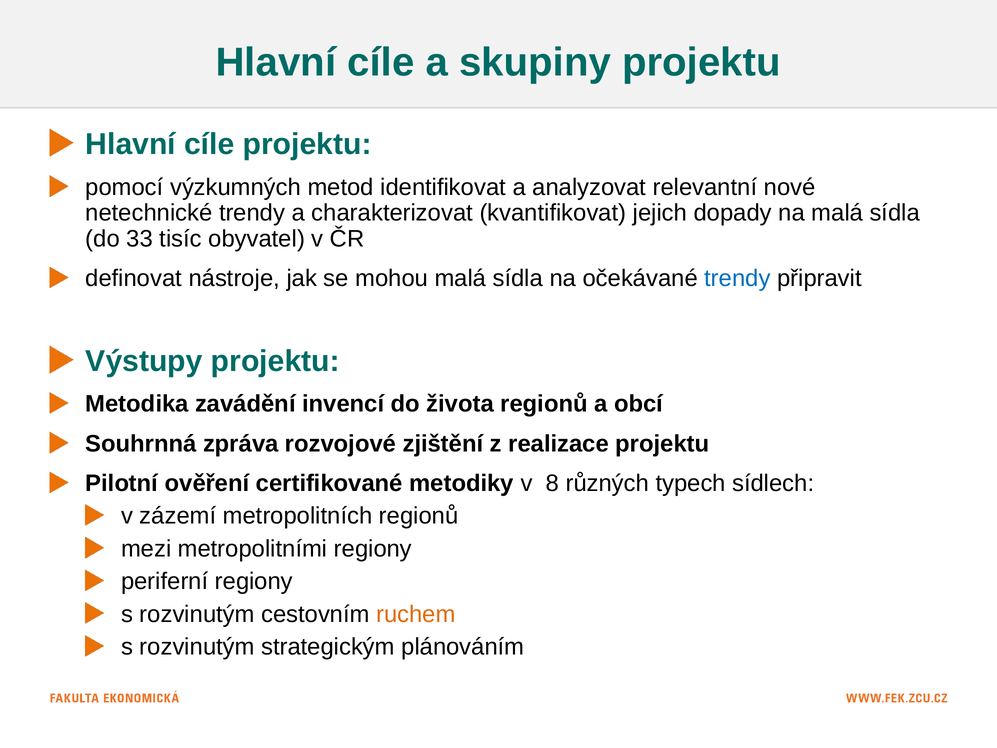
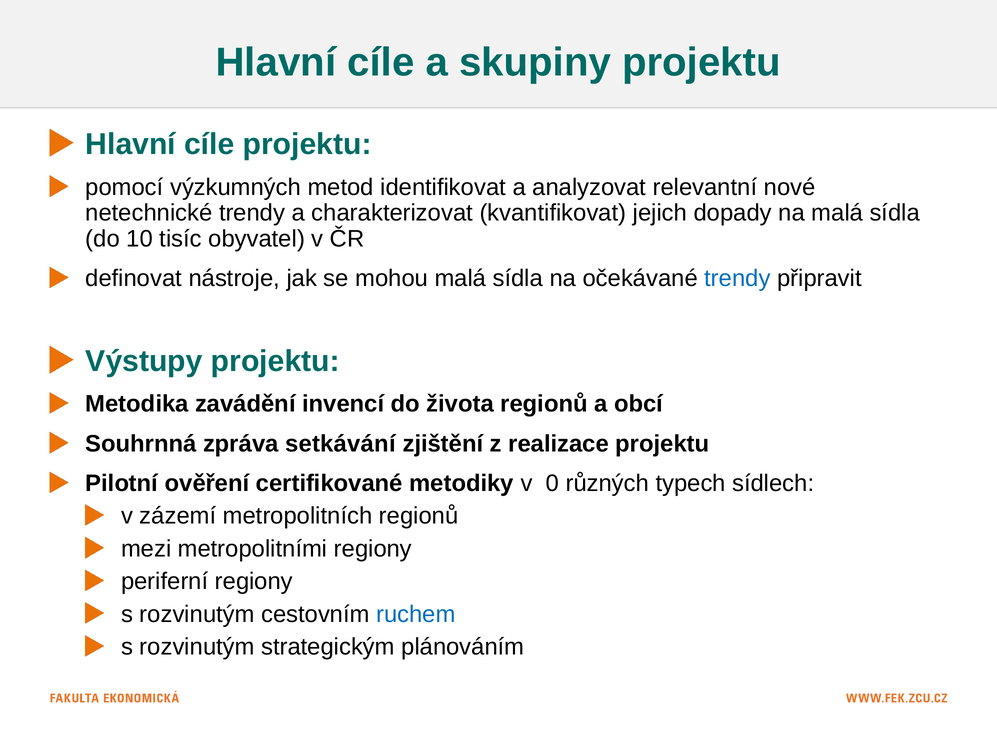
33: 33 -> 10 (140, 239)
rozvojové: rozvojové -> setkávání (340, 444)
8: 8 -> 0 (552, 483)
ruchem colour: orange -> blue (416, 614)
